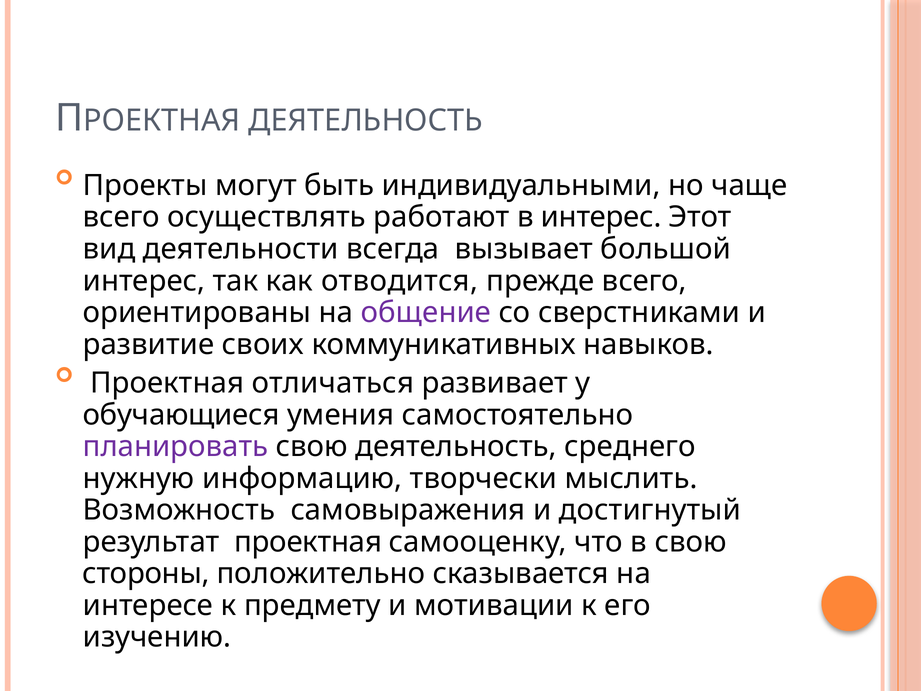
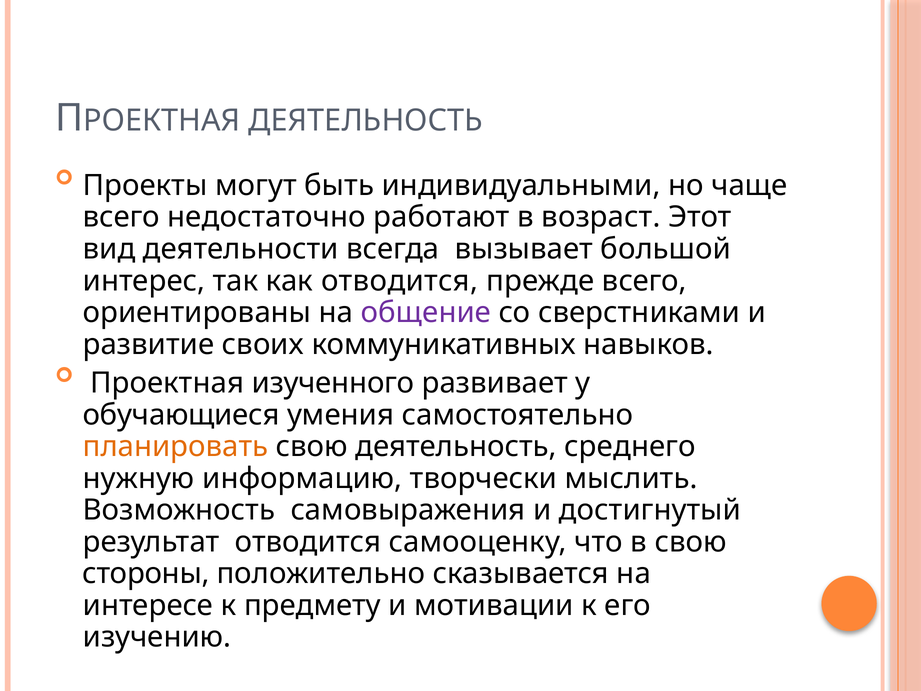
осуществлять: осуществлять -> недостаточно (267, 217)
в интерес: интерес -> возраст (601, 217)
отличаться: отличаться -> изученного (333, 383)
планировать colour: purple -> orange (176, 446)
результат проектная: проектная -> отводится (308, 542)
